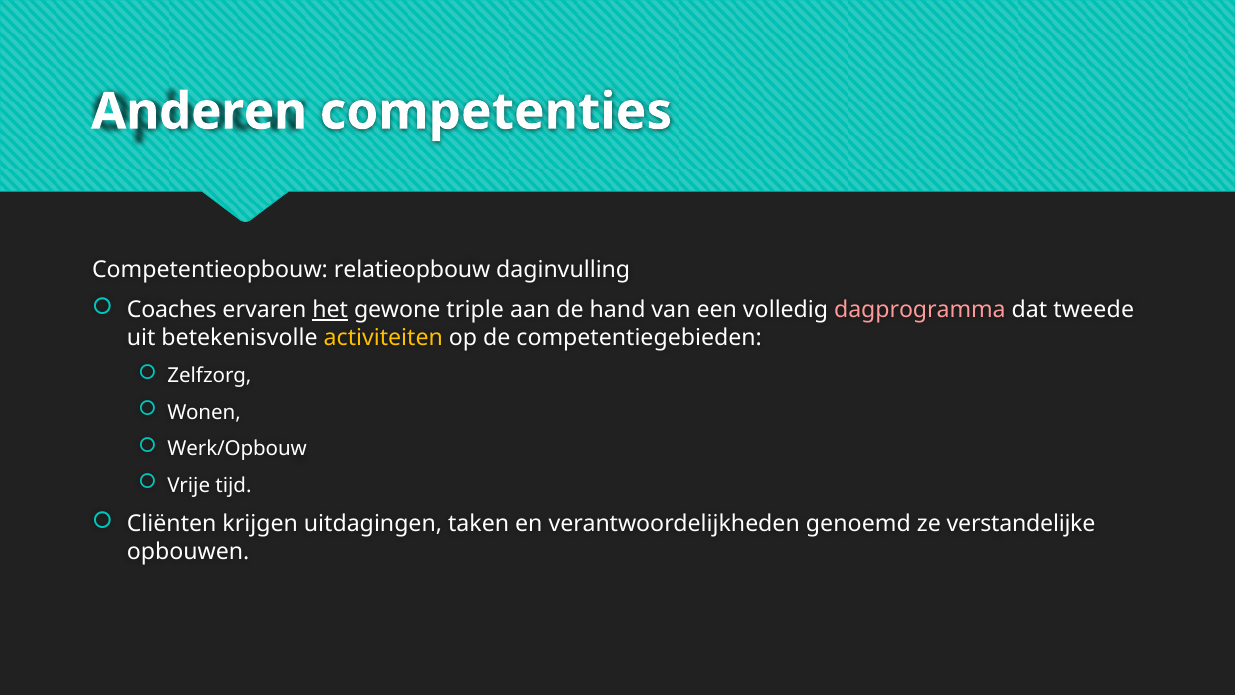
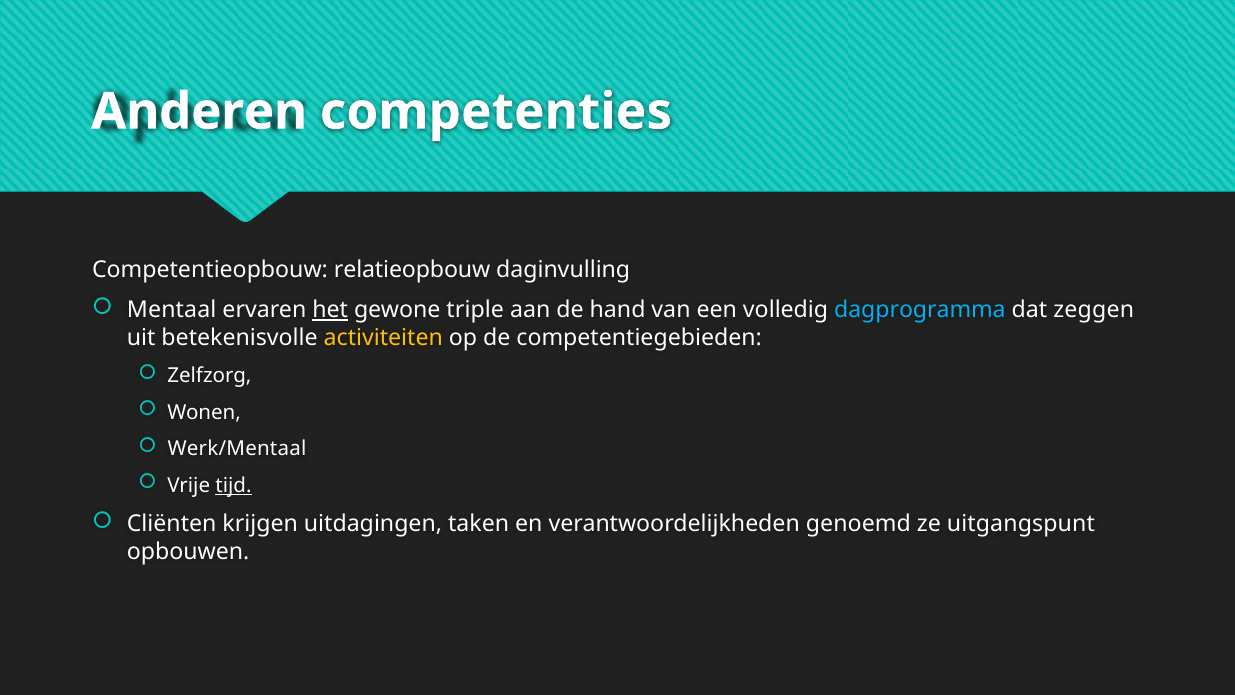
Coaches: Coaches -> Mentaal (172, 310)
dagprogramma colour: pink -> light blue (920, 310)
tweede: tweede -> zeggen (1094, 310)
Werk/Opbouw: Werk/Opbouw -> Werk/Mentaal (237, 449)
tijd underline: none -> present (234, 485)
verstandelijke: verstandelijke -> uitgangspunt (1021, 524)
